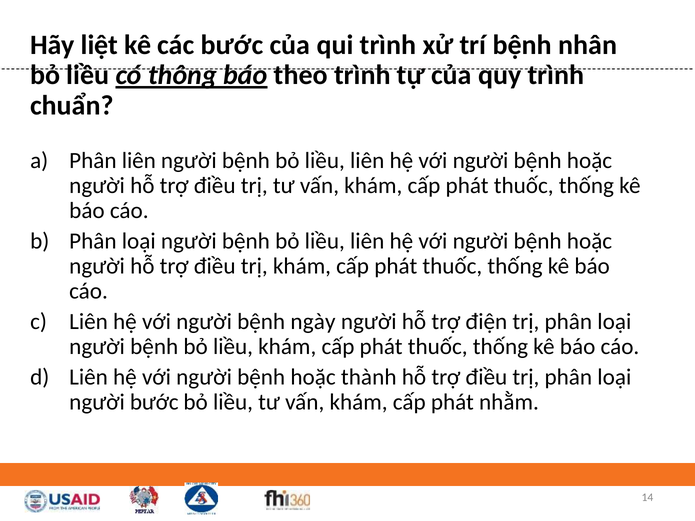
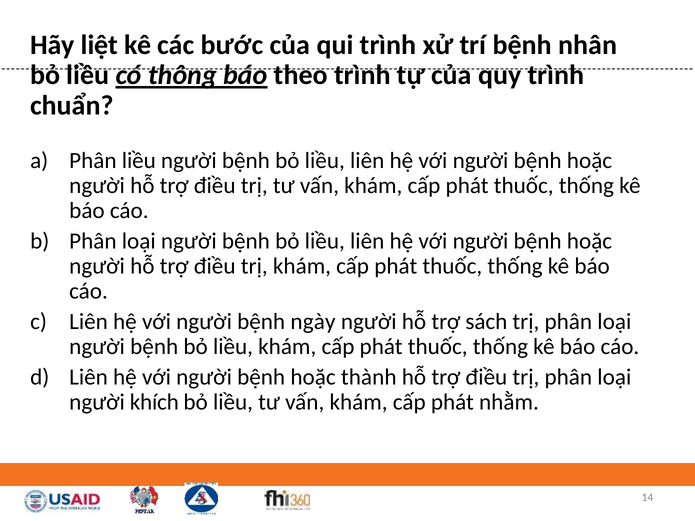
Phân liên: liên -> liều (139, 161)
điện: điện -> sách (486, 322)
người bước: bước -> khích (154, 402)
